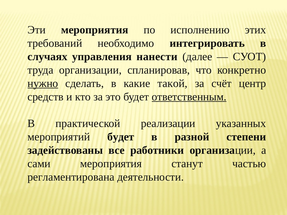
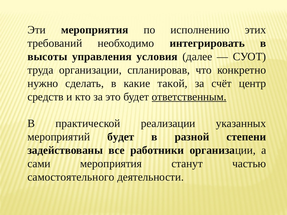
случаях: случаях -> высоты (47, 57)
нанести: нанести -> условия (157, 57)
нужно underline: present -> none (43, 83)
регламентирована: регламентирована -> самостоятельного (71, 177)
